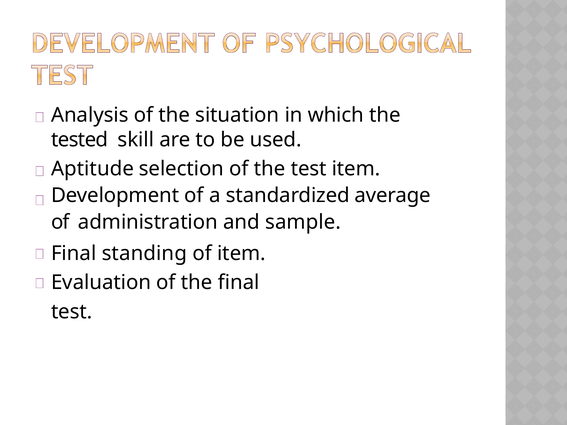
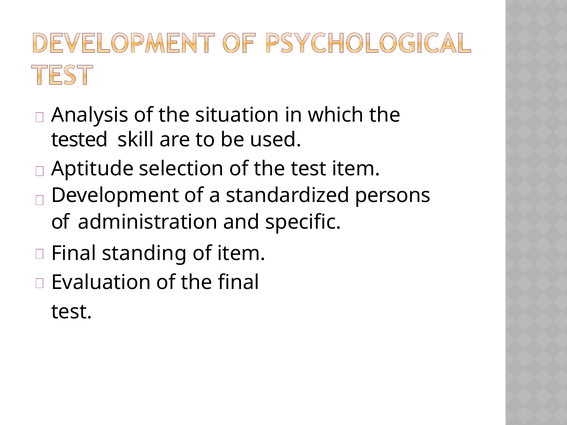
average: average -> persons (393, 196)
sample: sample -> specific (303, 222)
